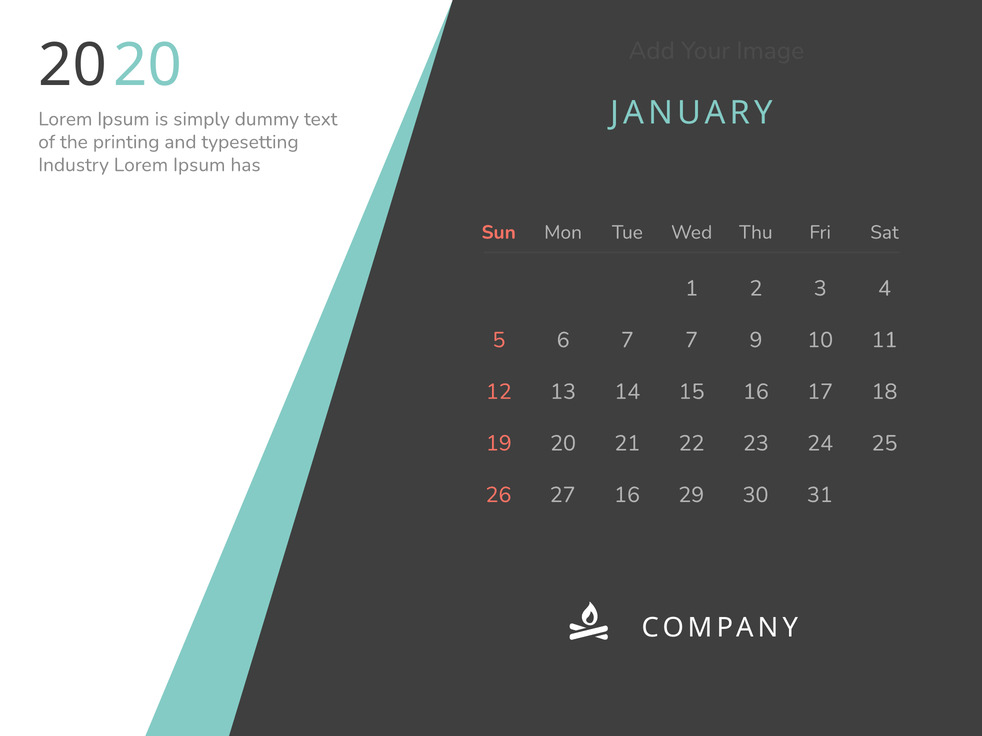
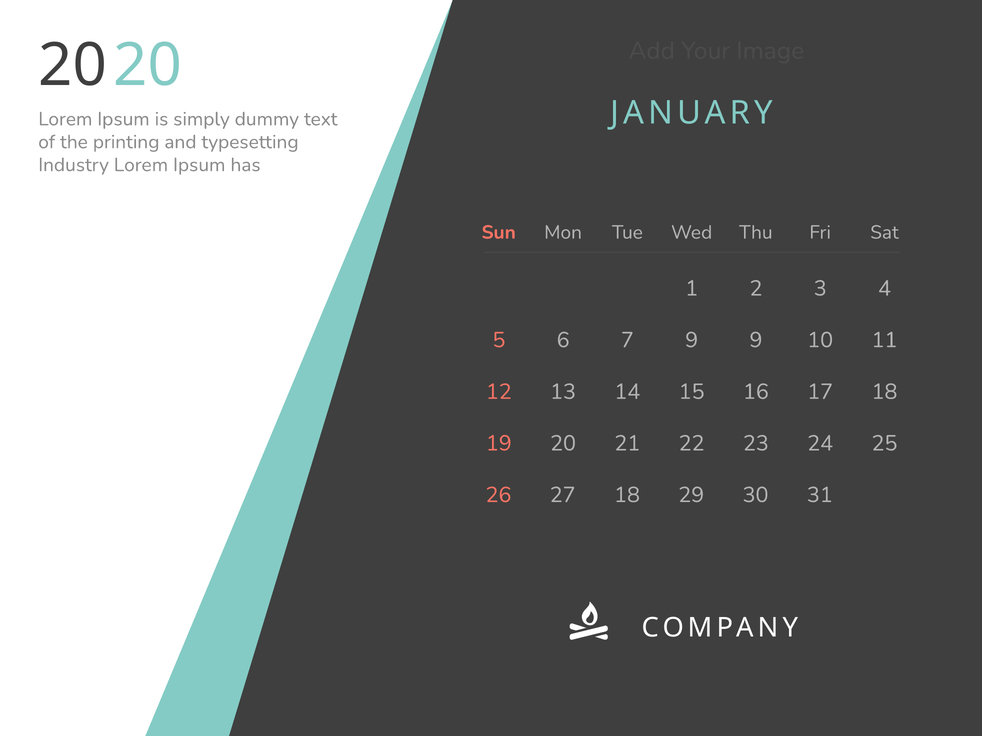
7 7: 7 -> 9 (692, 340)
27 16: 16 -> 18 (627, 495)
